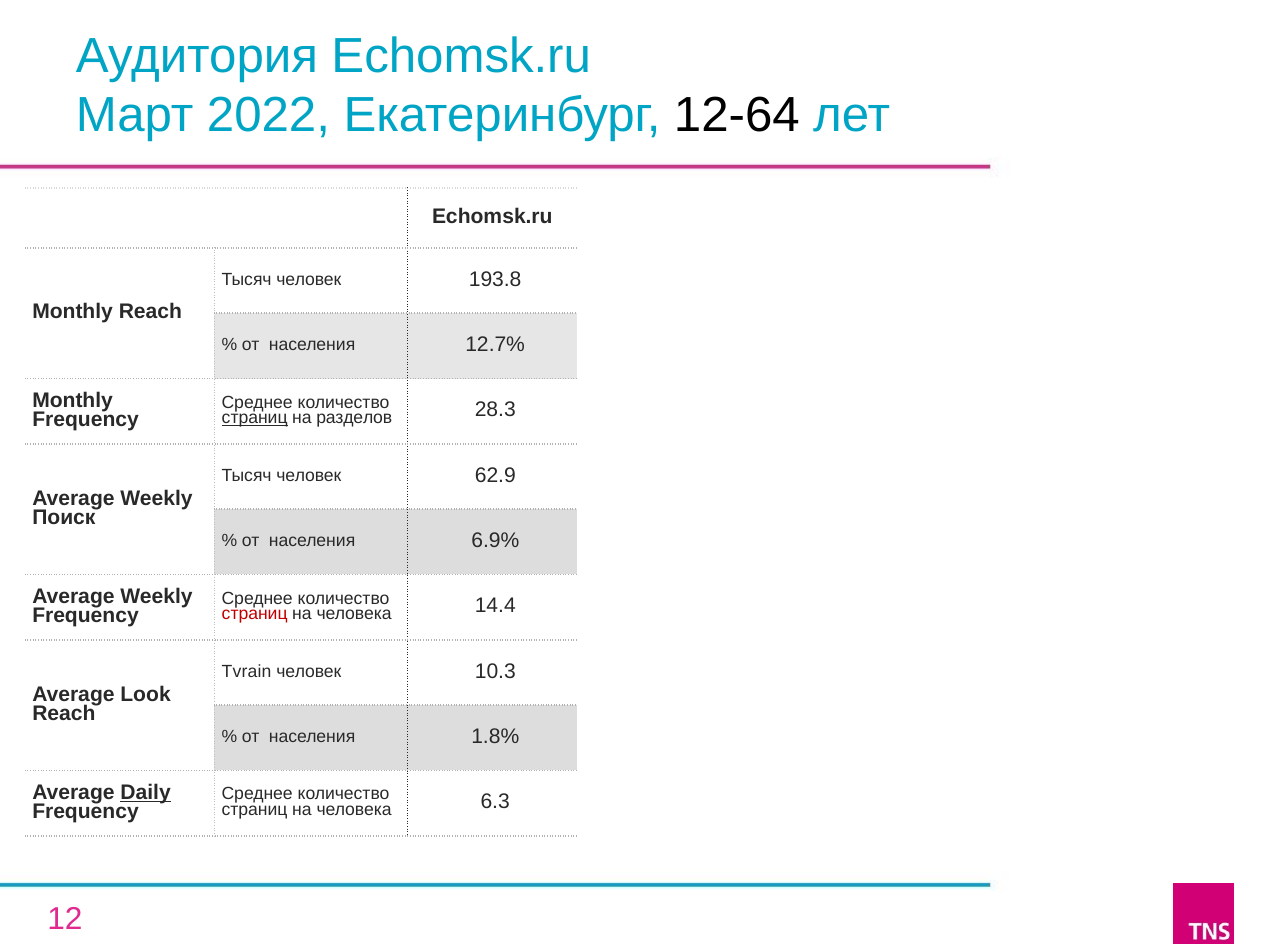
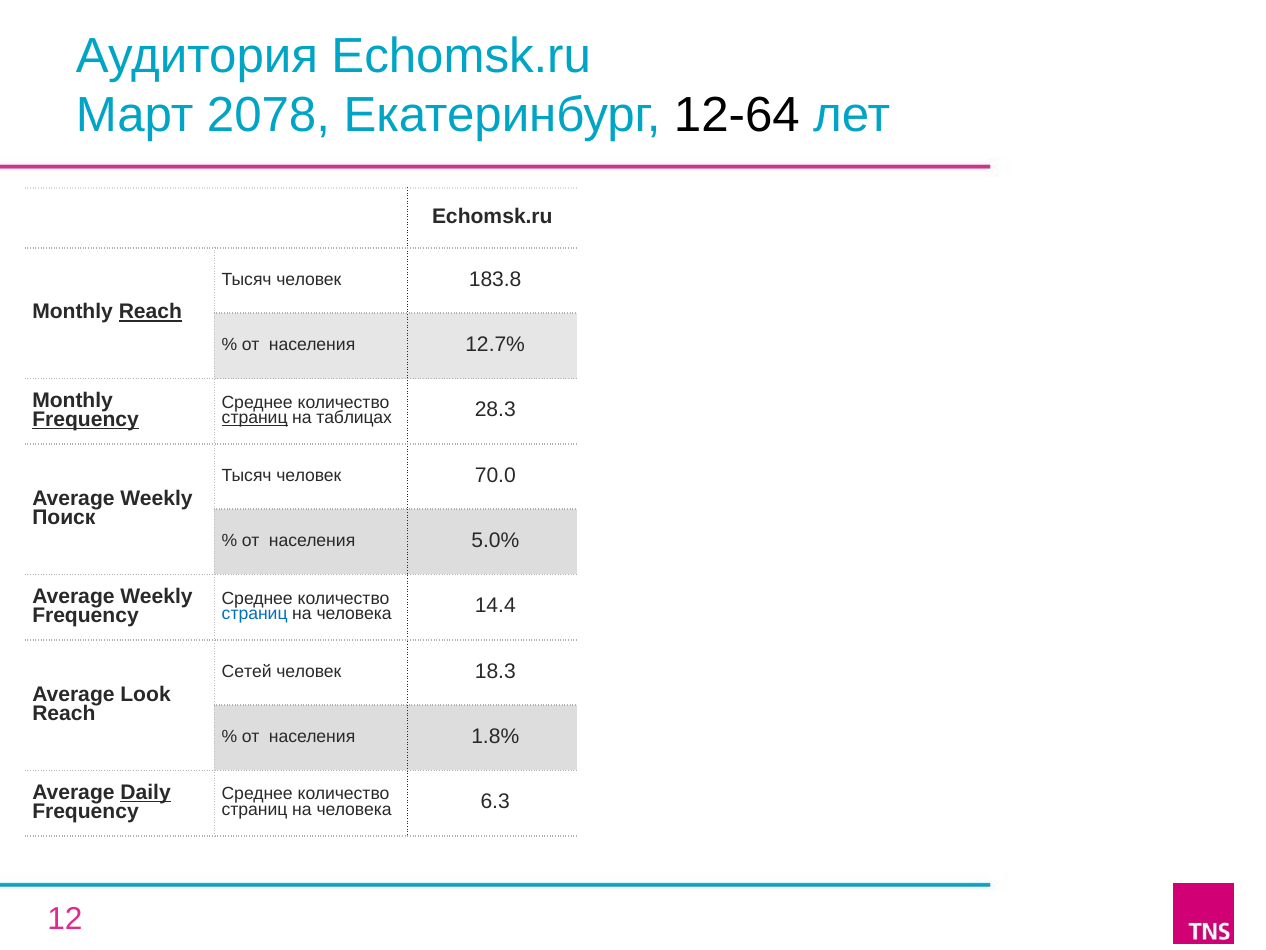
2022: 2022 -> 2078 (268, 115)
193.8: 193.8 -> 183.8 (495, 279)
Reach underline: none -> present (150, 312)
Frequency underline: none -> present (86, 419)
разделов: разделов -> таблицах (354, 418)
62.9: 62.9 -> 70.0 (495, 475)
6.9%: 6.9% -> 5.0% (495, 540)
страниц colour: red -> blue (255, 614)
Tvrain: Tvrain -> Сетей (247, 671)
10.3: 10.3 -> 18.3 (495, 671)
